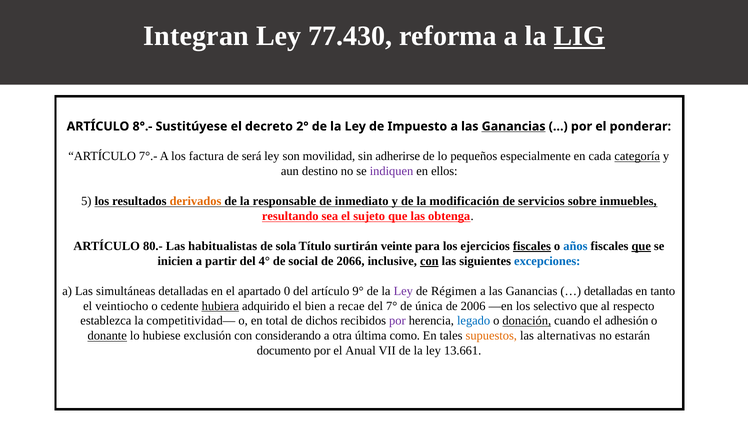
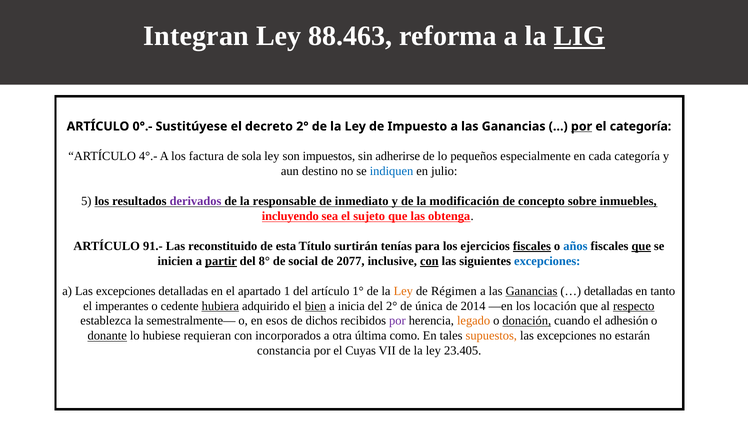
77.430: 77.430 -> 88.463 (350, 36)
8°.-: 8°.- -> 0°.- (142, 126)
Ganancias underline: present -> none (514, 126)
por underline: none -> present (582, 126)
el ponderar: ponderar -> categoría (640, 126)
7°.-: 7°.- -> 4°.- (148, 156)
será: será -> sola (252, 156)
movilidad: movilidad -> impuestos (329, 156)
categoría underline: present -> none (637, 156)
indiquen colour: purple -> blue (392, 171)
ellos: ellos -> julio (444, 171)
derivados colour: orange -> purple (196, 201)
servicios: servicios -> concepto (541, 201)
resultando: resultando -> incluyendo (290, 216)
80.-: 80.- -> 91.- (153, 246)
habitualistas: habitualistas -> reconstituido (223, 246)
sola: sola -> esta (286, 246)
veinte: veinte -> tenías (396, 246)
partir underline: none -> present (221, 261)
4°: 4° -> 8° (264, 261)
2066: 2066 -> 2077 (351, 261)
a Las simultáneas: simultáneas -> excepciones (126, 291)
0: 0 -> 1 (287, 291)
9°: 9° -> 1° (358, 291)
Ley colour: purple -> orange (403, 291)
Ganancias underline: none -> present (531, 291)
veintiocho: veintiocho -> imperantes (122, 306)
bien underline: none -> present (315, 306)
recae: recae -> inicia (351, 306)
del 7°: 7° -> 2° (392, 306)
2006: 2006 -> 2014 (473, 306)
selectivo: selectivo -> locación (555, 306)
respecto underline: none -> present (634, 306)
competitividad—: competitividad— -> semestralmente— (191, 321)
total: total -> esos (277, 321)
legado colour: blue -> orange (474, 321)
exclusión: exclusión -> requieran (207, 336)
considerando: considerando -> incorporados (288, 336)
alternativas: alternativas -> excepciones (567, 336)
documento: documento -> constancia (284, 351)
Anual: Anual -> Cuyas (361, 351)
13.661: 13.661 -> 23.405 (463, 351)
